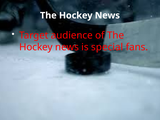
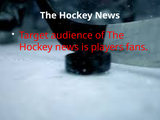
special: special -> players (107, 47)
